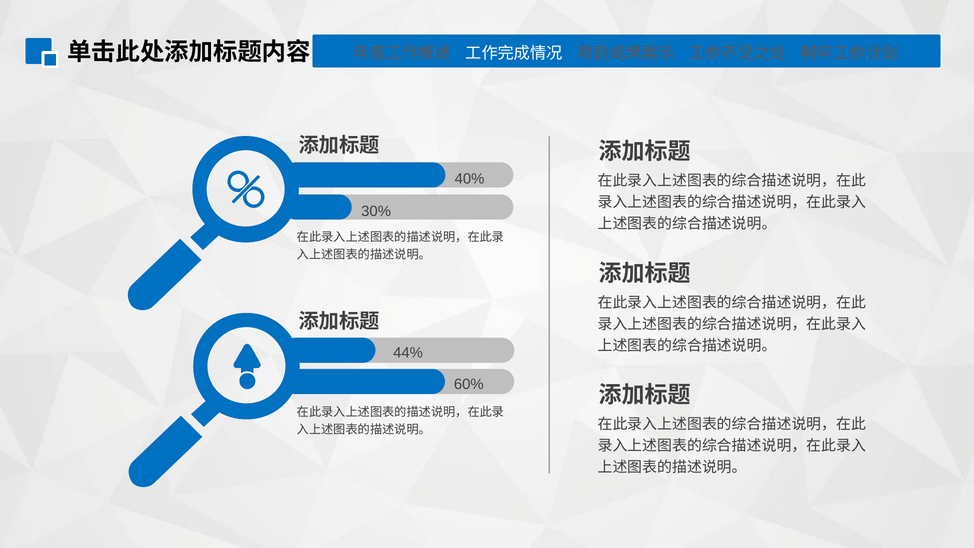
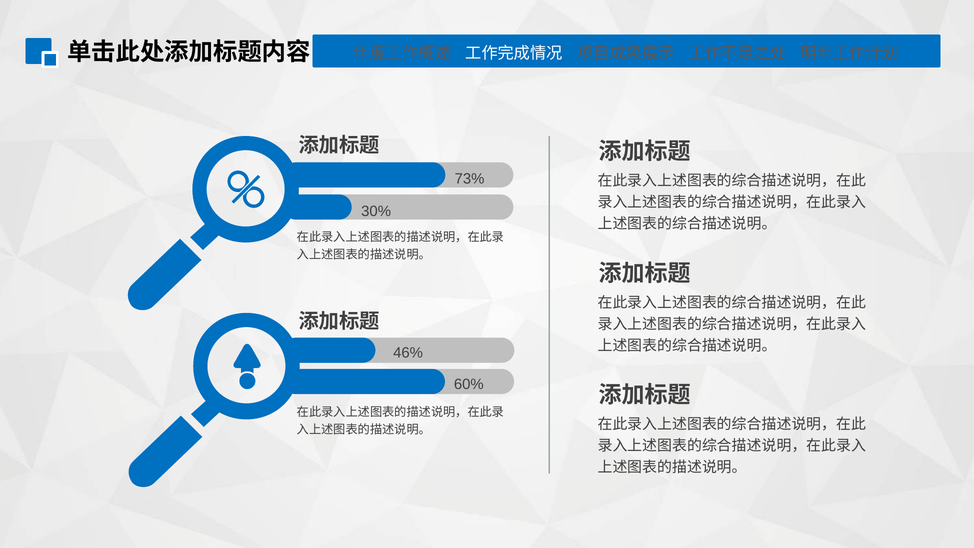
40%: 40% -> 73% (470, 179)
44%: 44% -> 46% (408, 353)
